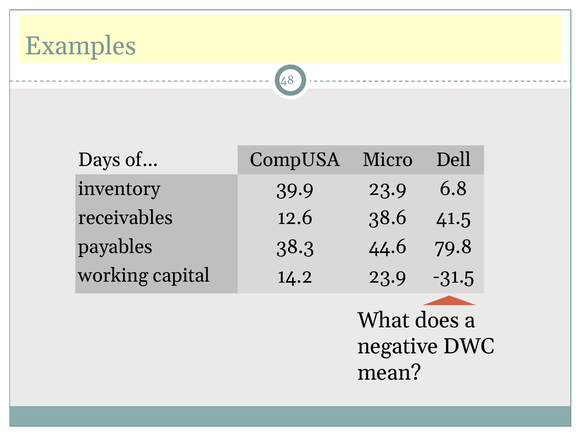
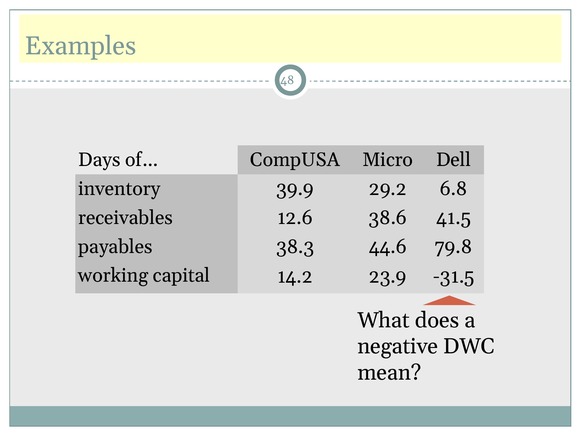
39.9 23.9: 23.9 -> 29.2 (388, 189)
